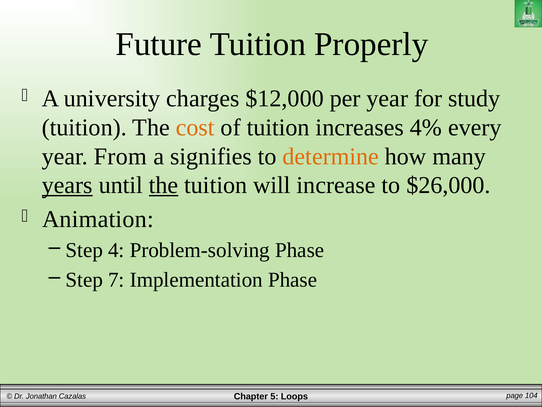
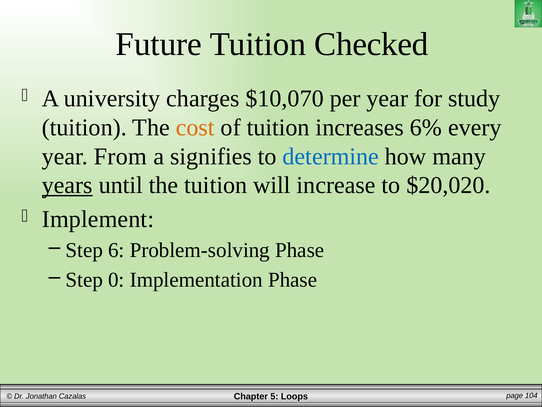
Properly: Properly -> Checked (371, 44)
$12,000: $12,000 -> $10,070 (285, 98)
4%: 4% -> 6% (426, 127)
determine colour: orange -> blue (331, 156)
the underline: present -> none (164, 185)
$26,000: $26,000 -> $20,020 (448, 185)
Animation: Animation -> Implement (98, 219)
4: 4 -> 6 (116, 250)
7: 7 -> 0 (116, 280)
